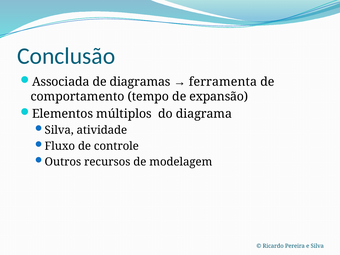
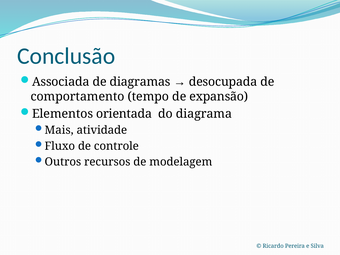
ferramenta: ferramenta -> desocupada (223, 82)
múltiplos: múltiplos -> orientada (124, 114)
Silva: Silva -> Mais (59, 130)
